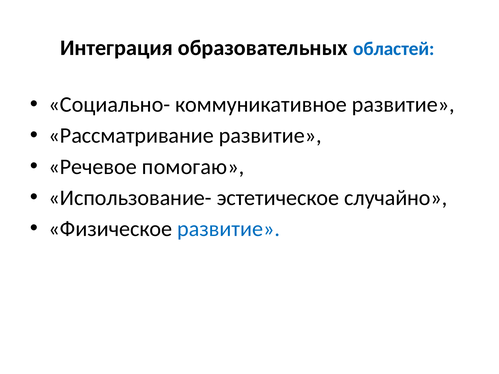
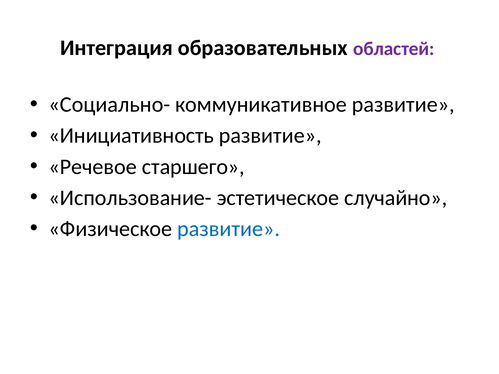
областей colour: blue -> purple (394, 49)
Рассматривание: Рассматривание -> Инициативность (131, 136)
помогаю: помогаю -> старшего (193, 167)
